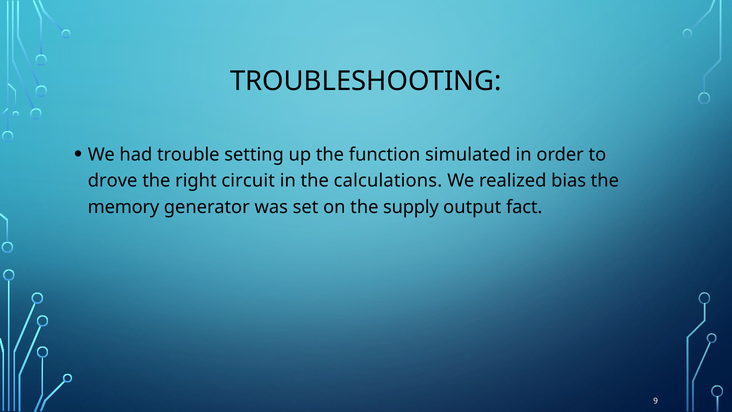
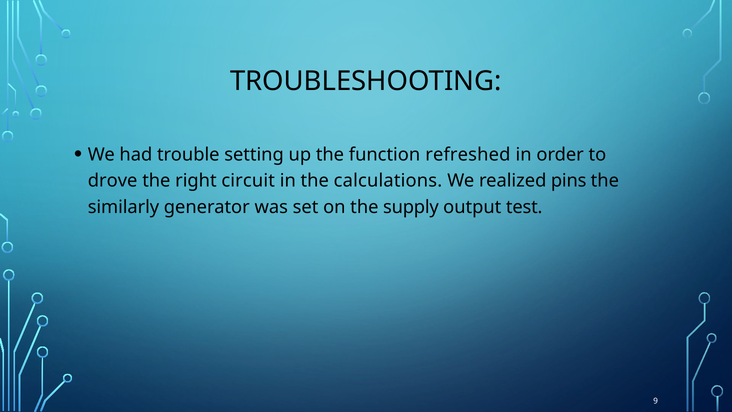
simulated: simulated -> refreshed (468, 154)
bias: bias -> pins (569, 181)
memory: memory -> similarly (123, 207)
fact: fact -> test (524, 207)
